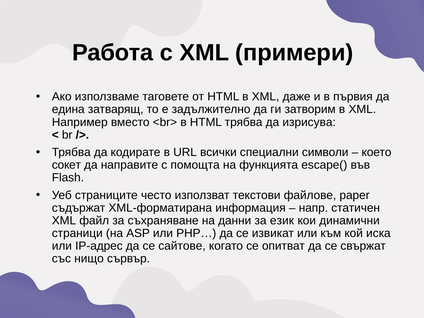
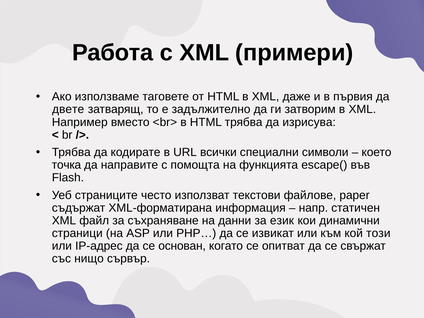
едина: едина -> двете (68, 109)
сокет: сокет -> точка (66, 165)
иска: иска -> този (378, 233)
сайтове: сайтове -> основан (182, 246)
